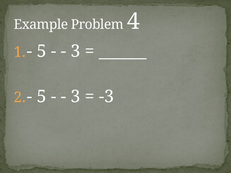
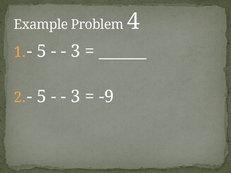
-3: -3 -> -9 (106, 97)
